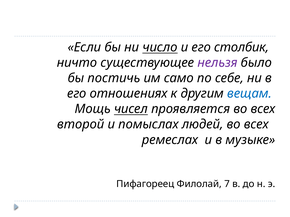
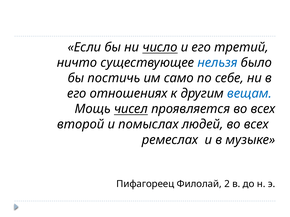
столбик: столбик -> третий (241, 47)
нельзя colour: purple -> blue (217, 63)
7: 7 -> 2 (227, 184)
